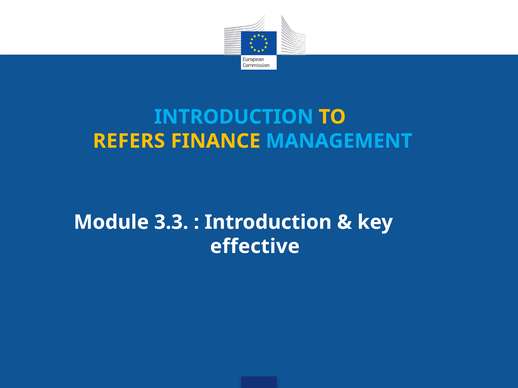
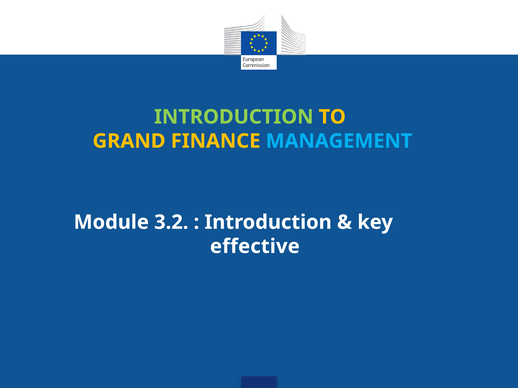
INTRODUCTION colour: light blue -> light green (234, 117)
REFERS: REFERS -> GRAND (129, 141)
3.3: 3.3 -> 3.2 (171, 222)
